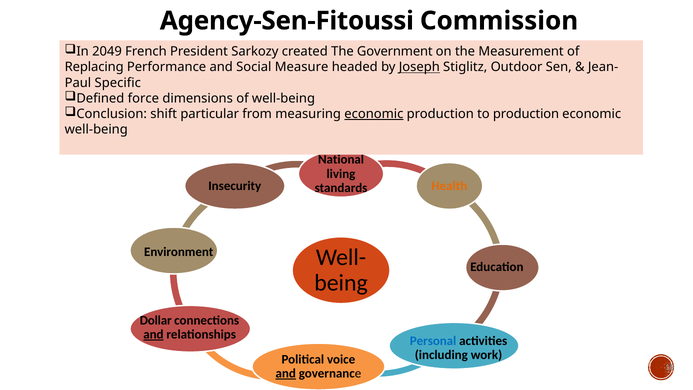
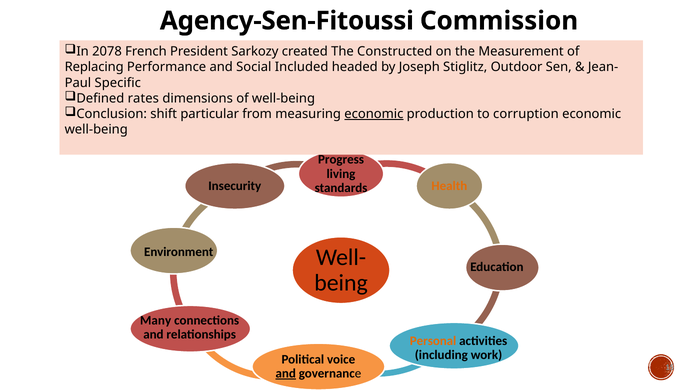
2049: 2049 -> 2078 (107, 52)
Government: Government -> Constructed (395, 52)
Measure: Measure -> Included (302, 67)
Joseph underline: present -> none (419, 67)
force: force -> rates (143, 98)
to production: production -> corruption (526, 114)
National: National -> Progress (341, 160)
Dollar: Dollar -> Many (156, 320)
and underline: present -> none (153, 334)
Personal colour: blue -> orange (433, 341)
